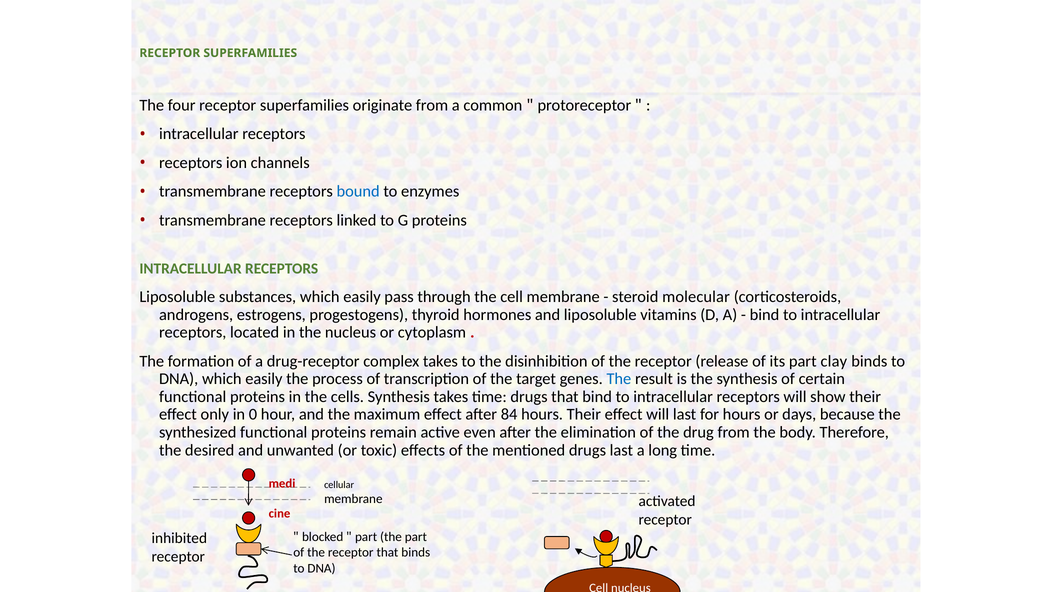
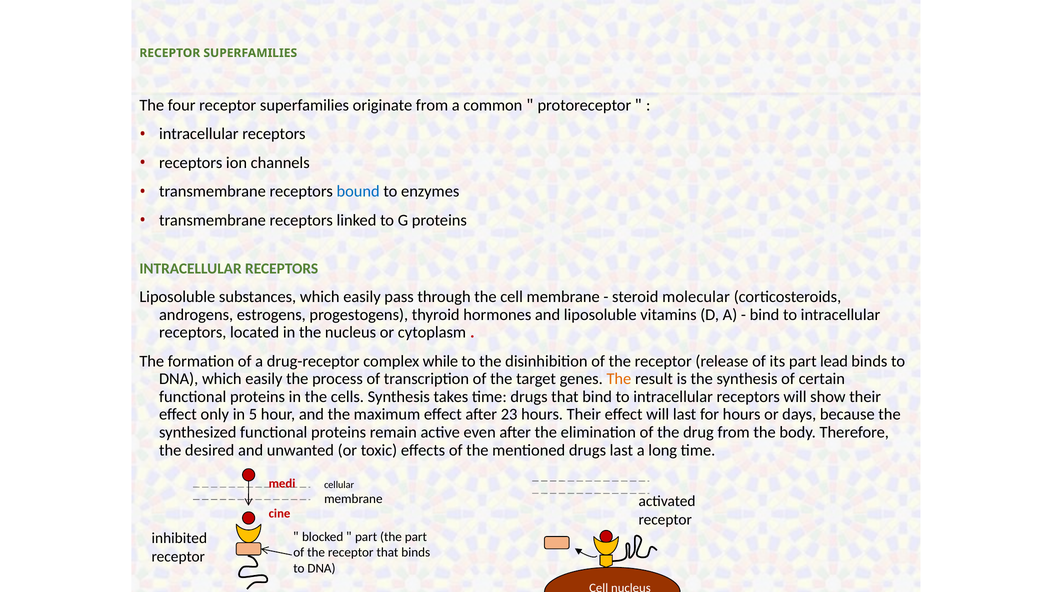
complex takes: takes -> while (440, 361)
clay: clay -> lead (834, 361)
The colour: blue -> orange (619, 379)
0: 0 -> 5 (253, 414)
84: 84 -> 23 (509, 414)
